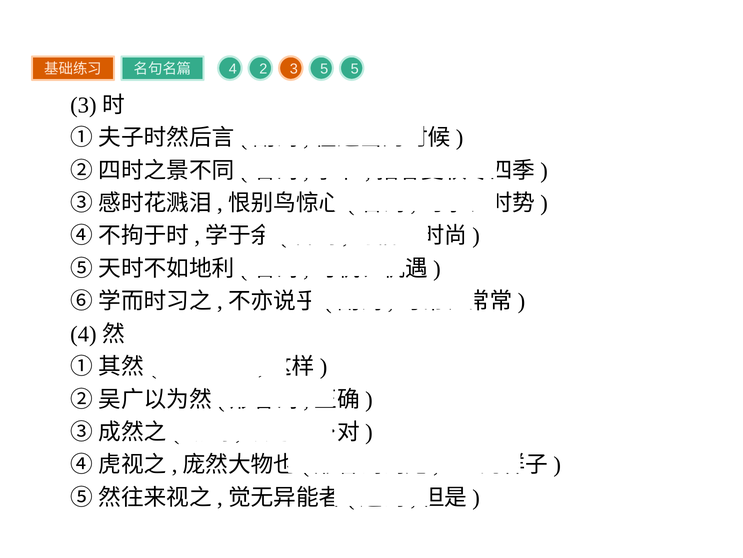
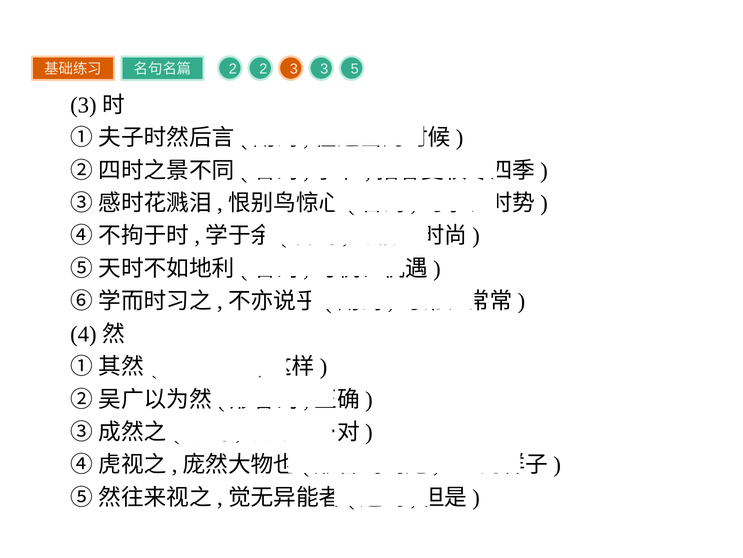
4: 4 -> 2 (233, 69)
3 5: 5 -> 3 (324, 69)
